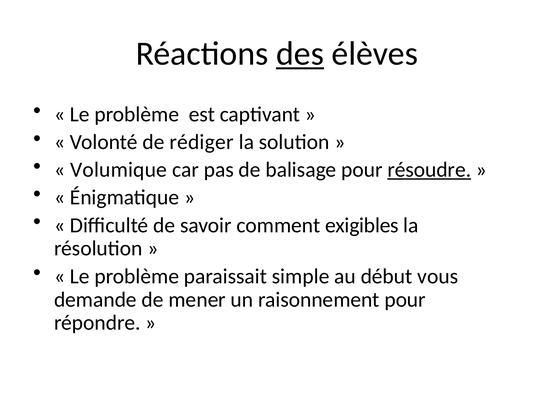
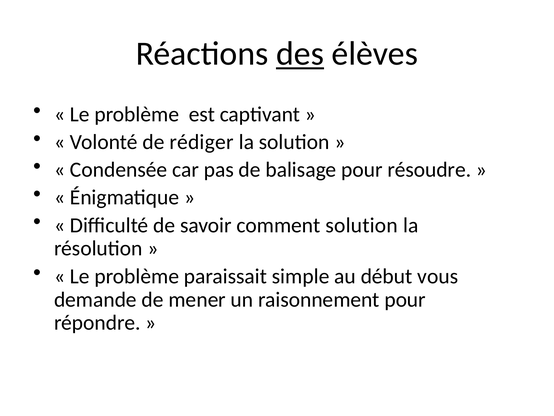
Volumique: Volumique -> Condensée (119, 170)
résoudre underline: present -> none (429, 170)
comment exigibles: exigibles -> solution (362, 225)
